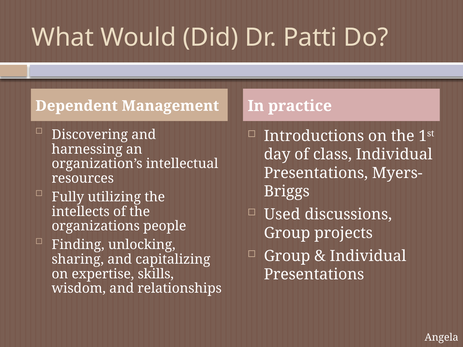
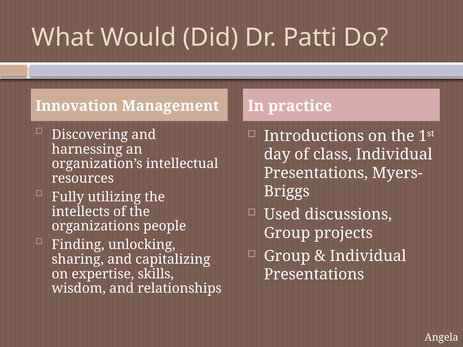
Dependent: Dependent -> Innovation (77, 106)
